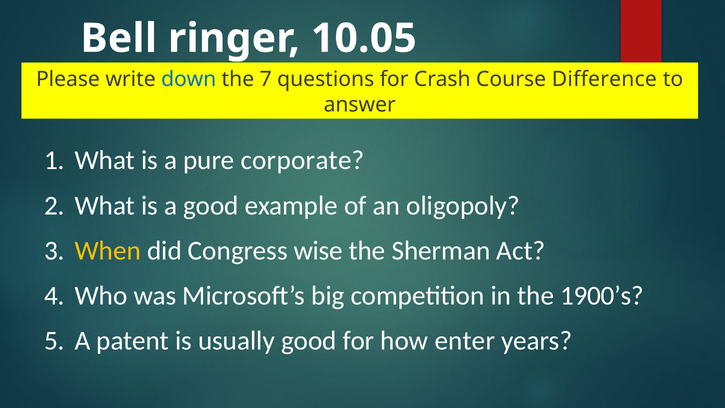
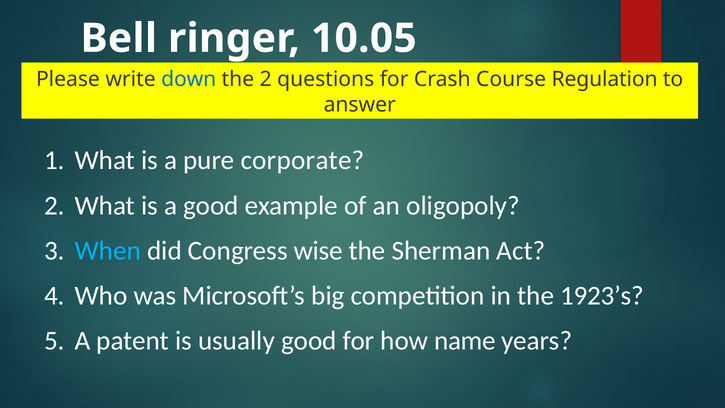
the 7: 7 -> 2 (266, 79)
Difference: Difference -> Regulation (605, 79)
When colour: yellow -> light blue (108, 251)
1900’s: 1900’s -> 1923’s (602, 296)
enter: enter -> name (465, 341)
